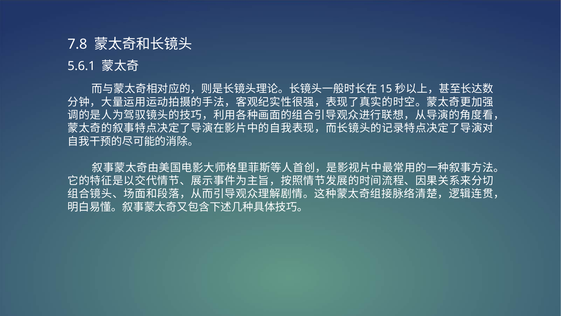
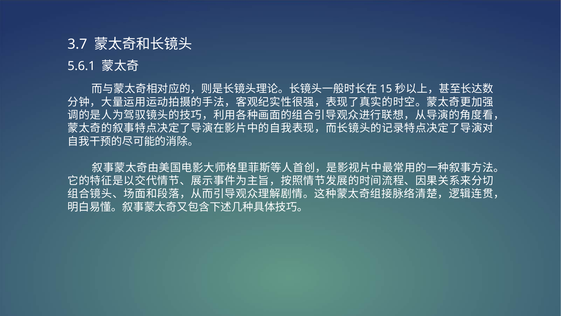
7.8: 7.8 -> 3.7 (77, 44)
